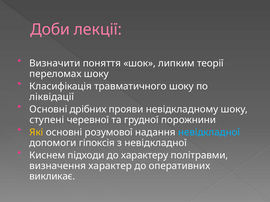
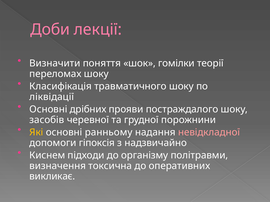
липким: липким -> гомілки (176, 63)
невідкладному: невідкладному -> постраждалого (182, 110)
ступені: ступені -> засобів (47, 120)
розумової: розумової -> ранньому (109, 133)
невідкладної colour: light blue -> pink (209, 133)
з невідкладної: невідкладної -> надзвичайно (156, 143)
характеру: характеру -> організму (145, 156)
характер: характер -> токсична (110, 166)
